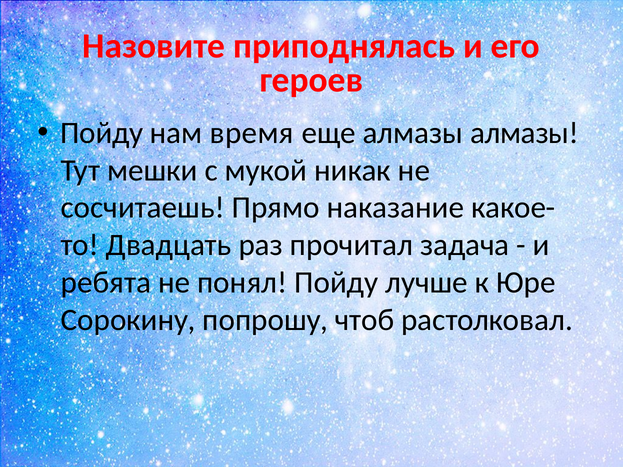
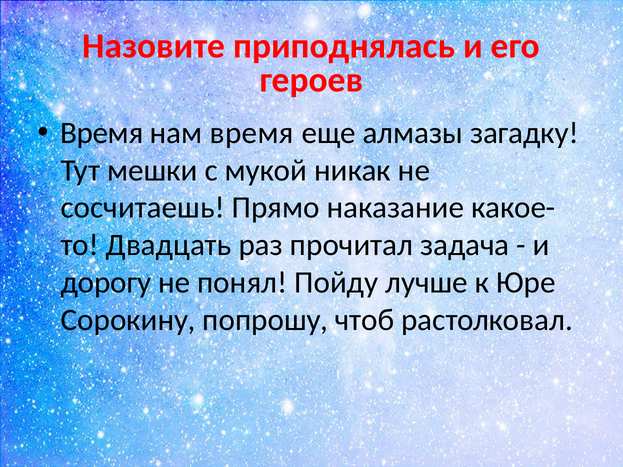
Пойду: Пойду -> Время (102, 133)
алмазы алмазы: алмазы -> загадку (524, 133)
ребята: ребята -> дорогу (106, 283)
